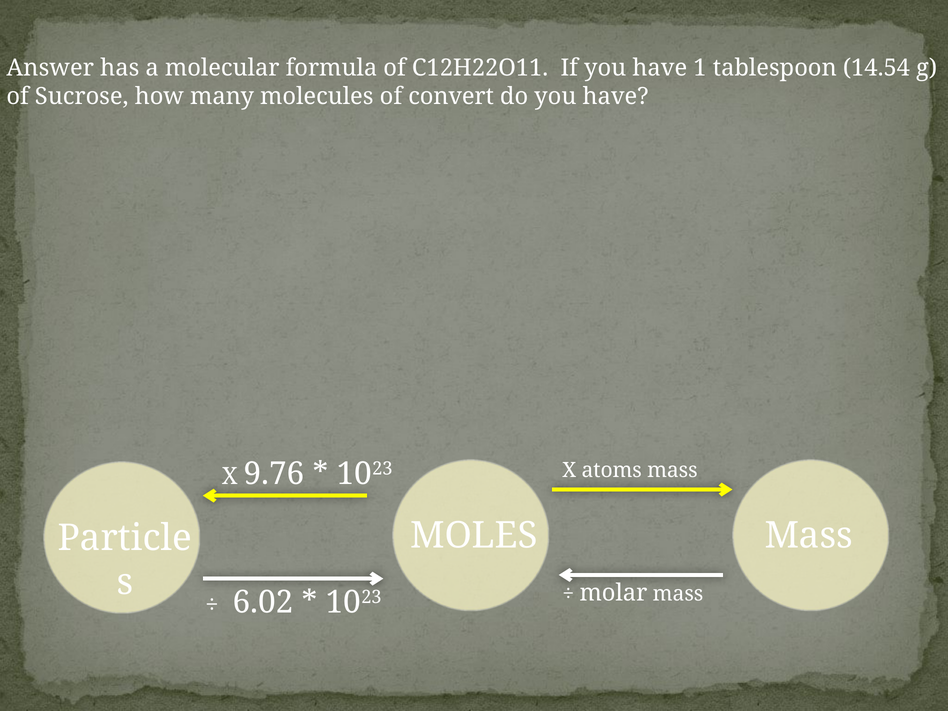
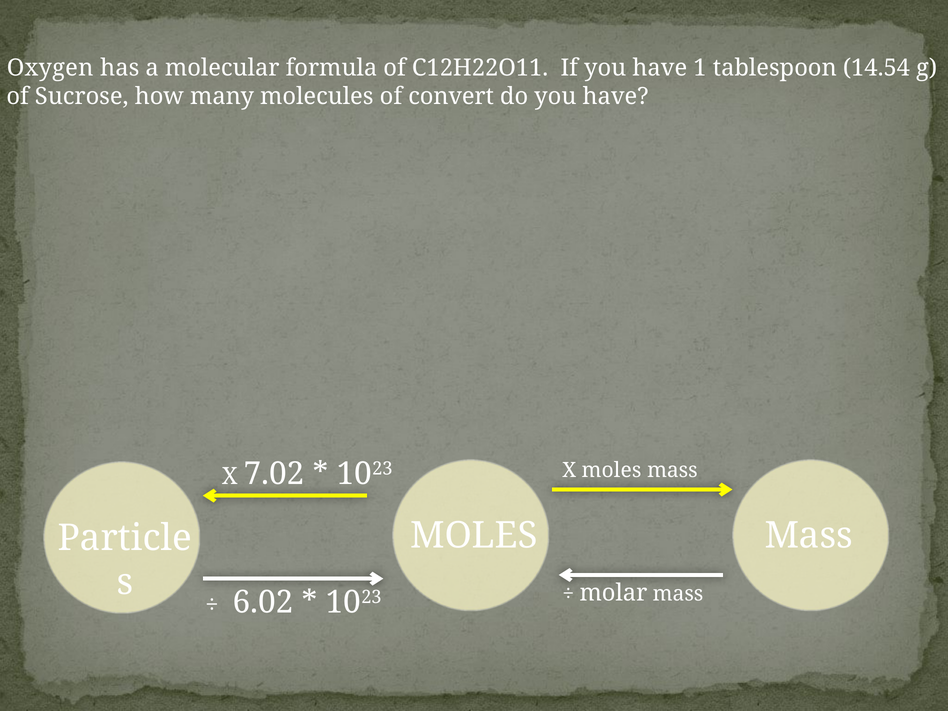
Answer: Answer -> Oxygen (50, 68)
X atoms: atoms -> moles (611, 470)
9.76: 9.76 -> 7.02 (274, 474)
